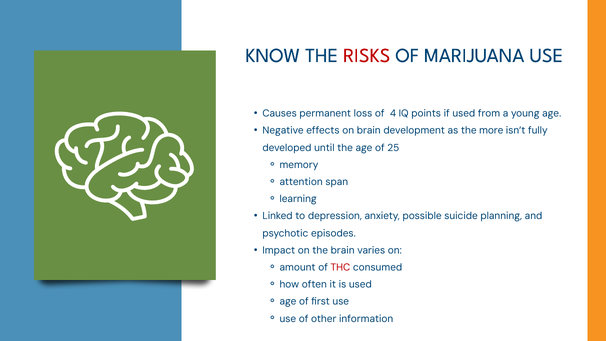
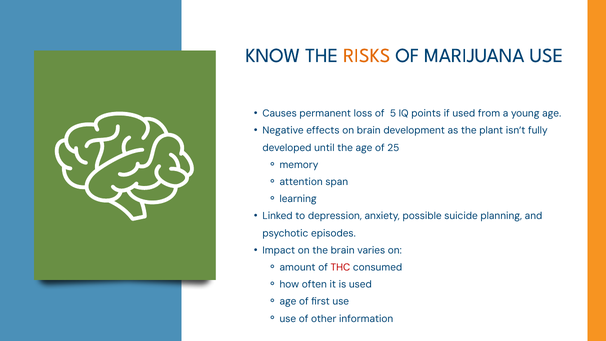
RISKS colour: red -> orange (367, 55)
4: 4 -> 5 (393, 113)
more: more -> plant (491, 131)
